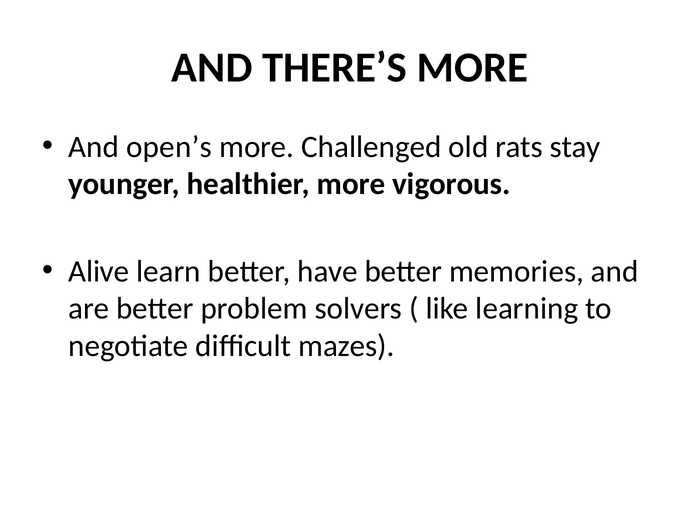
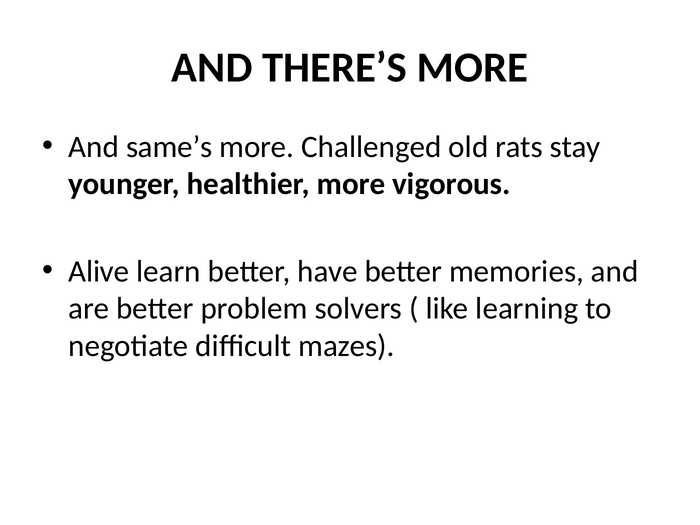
open’s: open’s -> same’s (169, 147)
